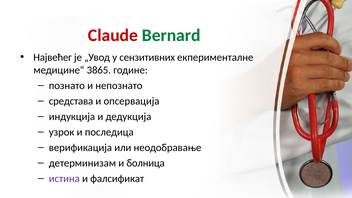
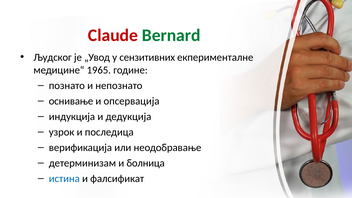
Највећег: Највећег -> Људског (53, 57)
3865: 3865 -> 1965 (99, 70)
средстава: средстава -> оснивање (71, 101)
истина colour: purple -> blue (64, 179)
